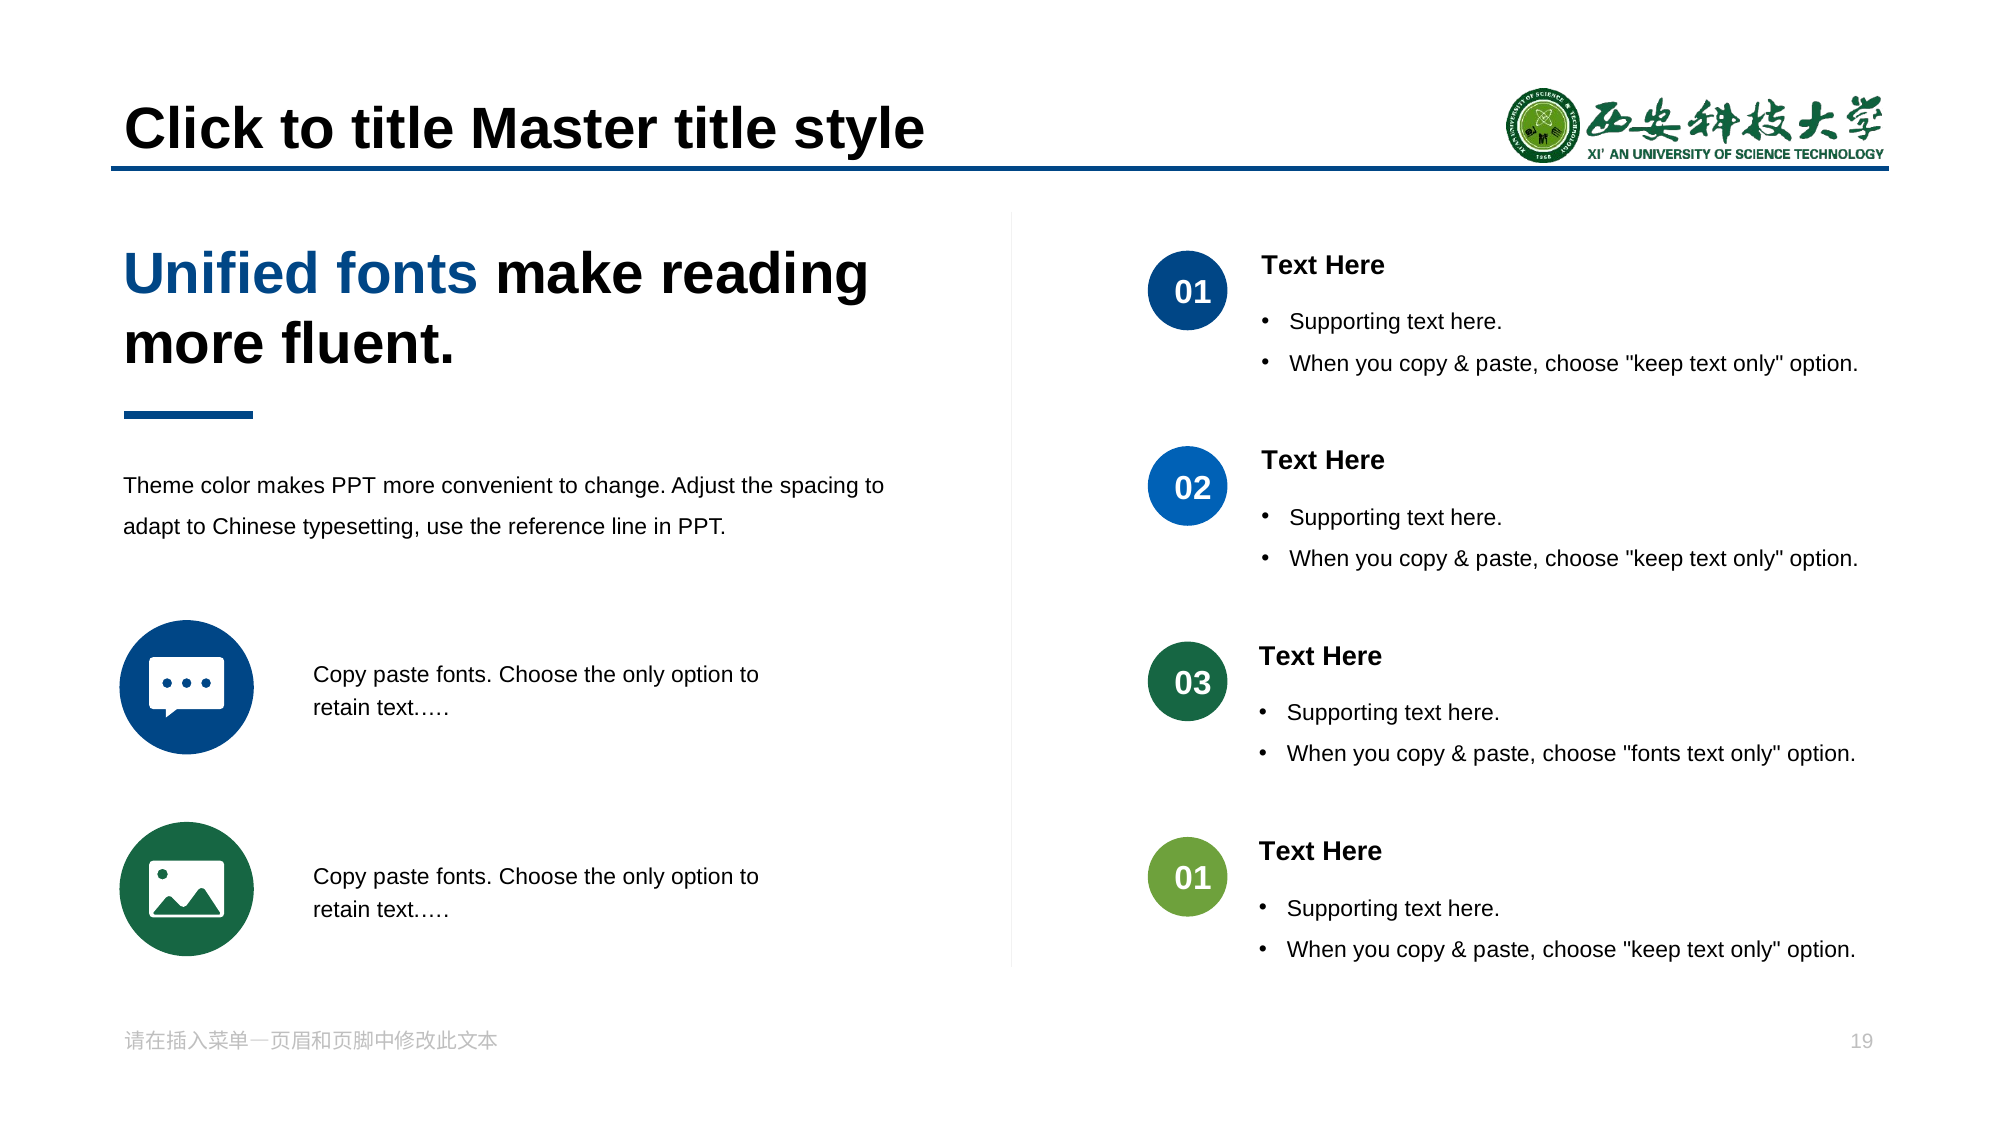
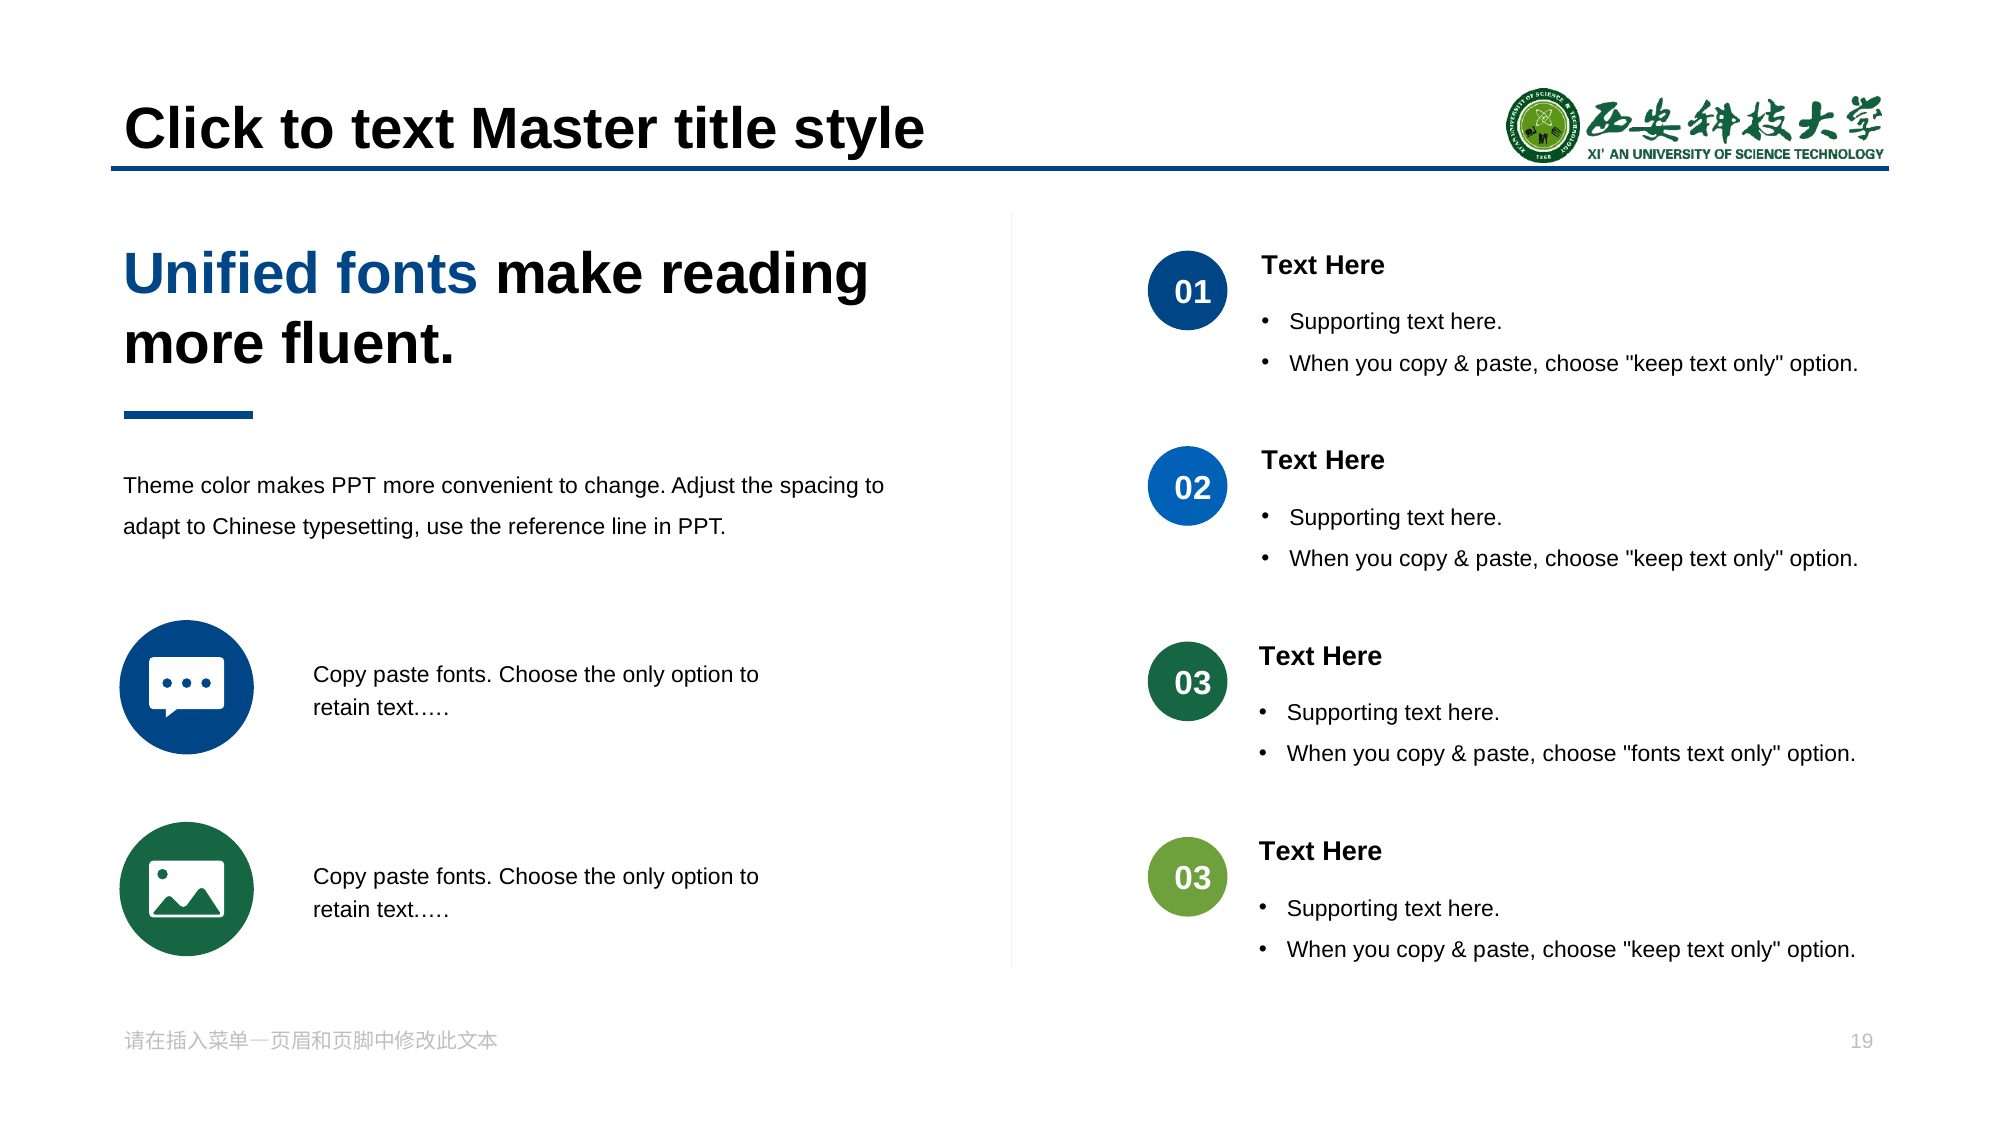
to title: title -> text (403, 129)
1: 1 -> 3 (1202, 879)
